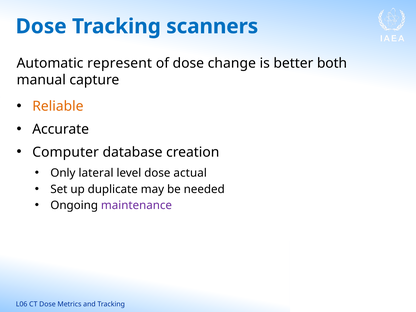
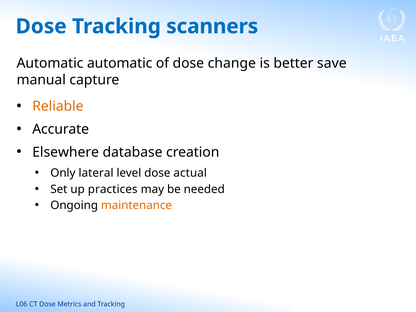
Automatic represent: represent -> automatic (120, 63)
both: both -> save (332, 63)
Computer: Computer -> Elsewhere (66, 152)
duplicate: duplicate -> practices (113, 189)
maintenance colour: purple -> orange (136, 205)
